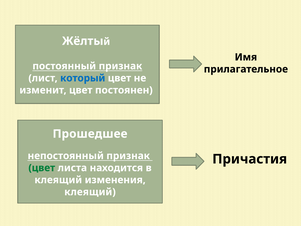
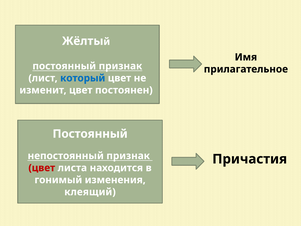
Прошедшее: Прошедшее -> Постоянный (90, 134)
цвет colour: green -> red (42, 168)
клеящий: клеящий -> гонимый (58, 180)
